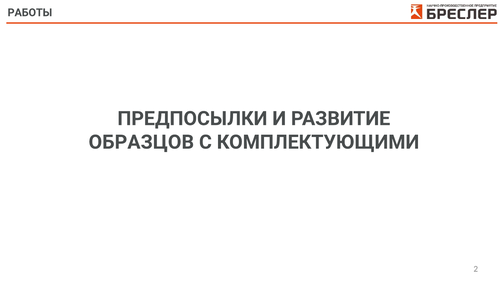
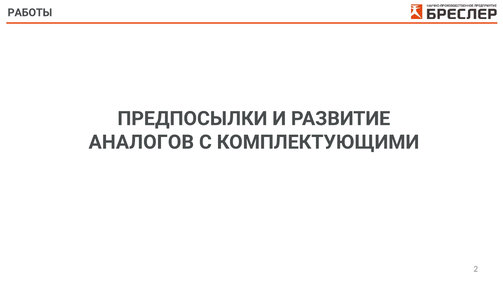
ОБРАЗЦОВ: ОБРАЗЦОВ -> АНАЛОГОВ (141, 142)
